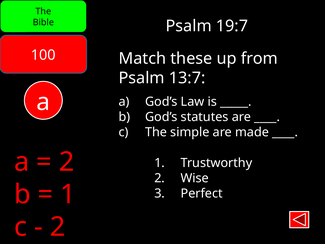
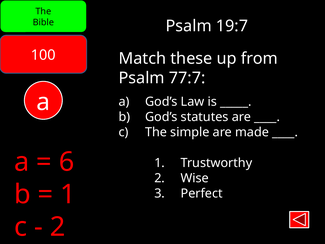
13:7: 13:7 -> 77:7 (187, 78)
2: 2 -> 6 (67, 162)
